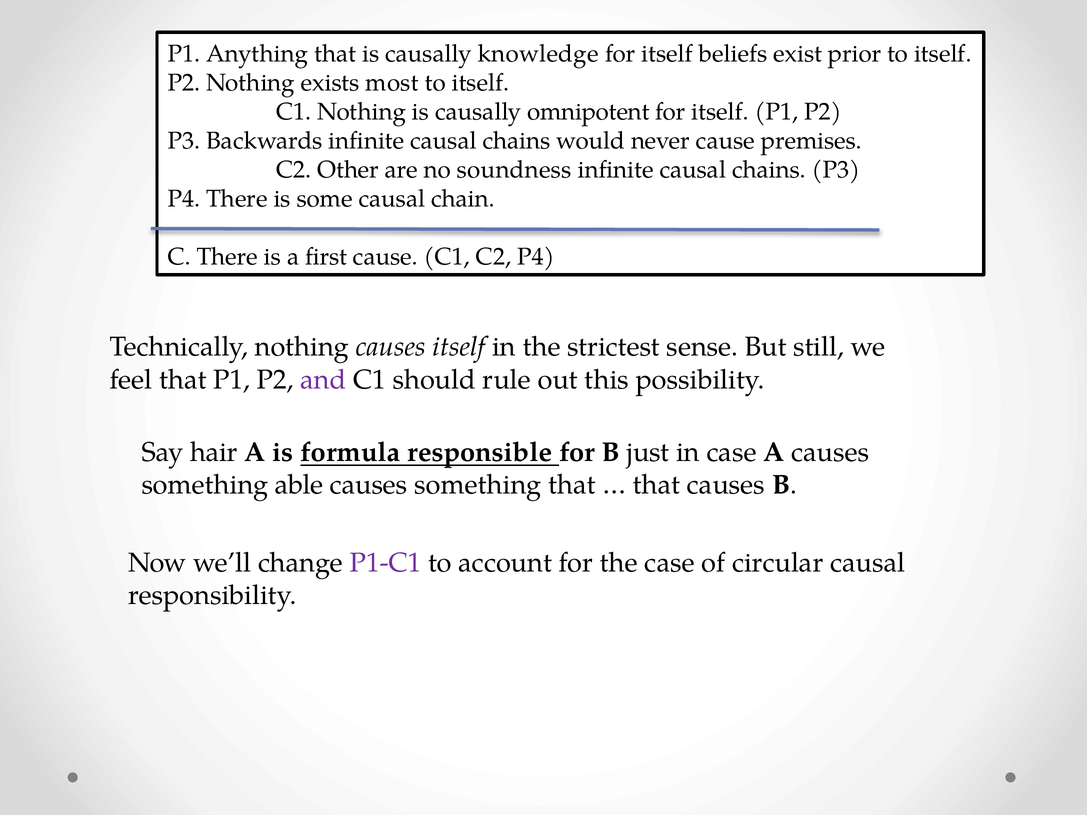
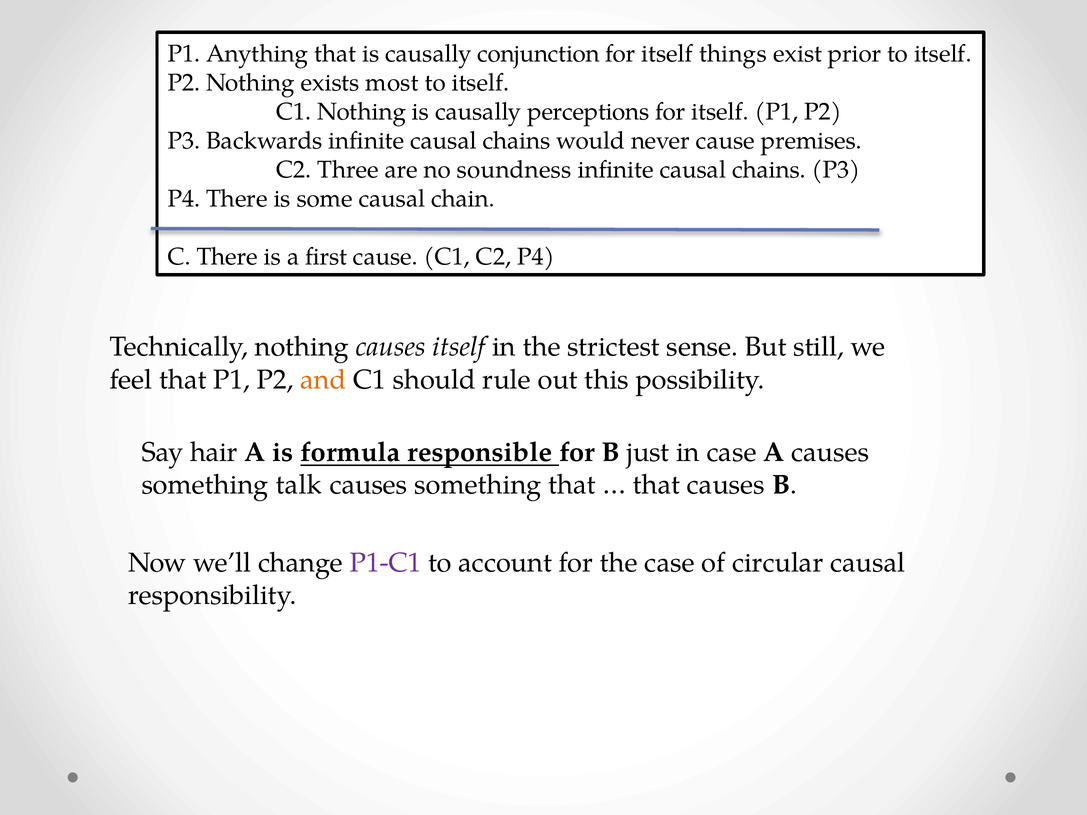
knowledge: knowledge -> conjunction (538, 54)
beliefs: beliefs -> things (733, 54)
omnipotent: omnipotent -> perceptions (588, 112)
Other: Other -> Three (348, 170)
and colour: purple -> orange (323, 380)
able: able -> talk (299, 485)
